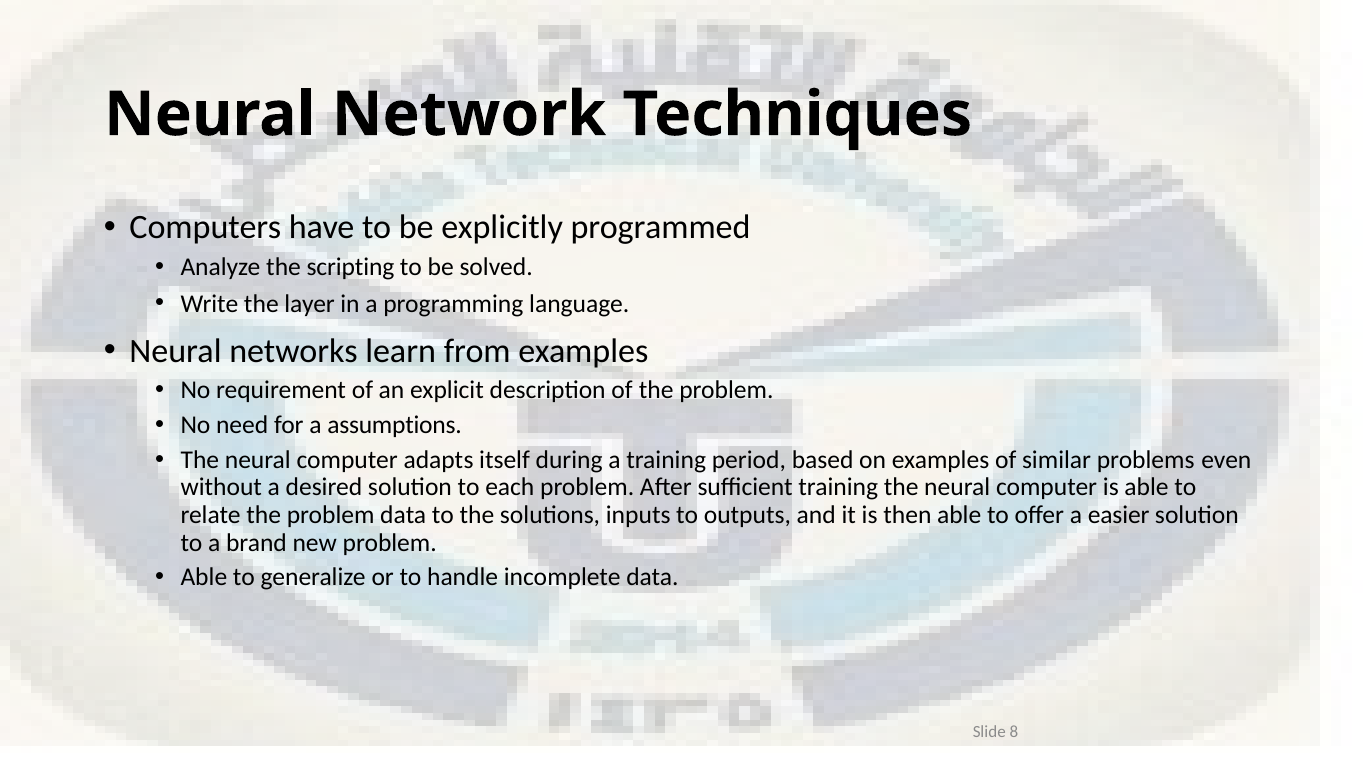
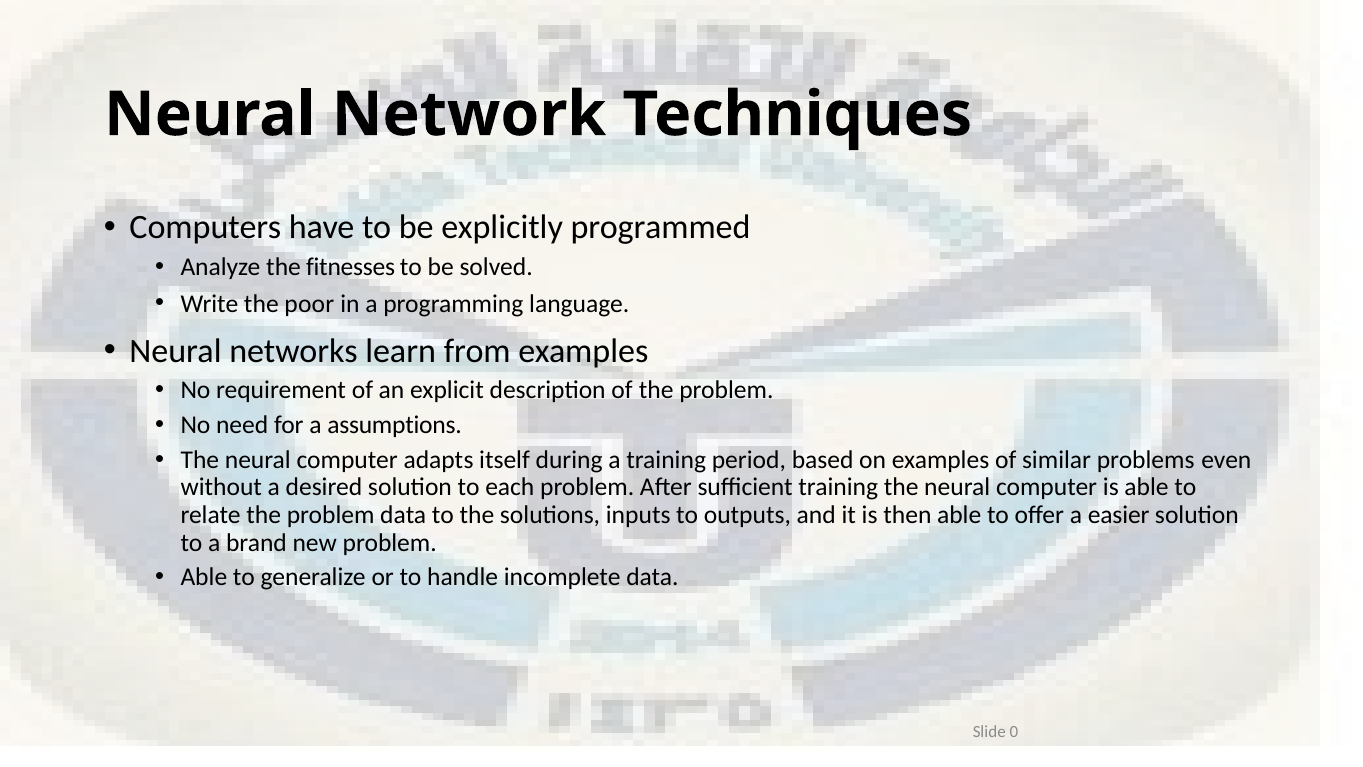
scripting: scripting -> fitnesses (351, 267)
layer: layer -> poor (309, 304)
8: 8 -> 0 (1014, 732)
